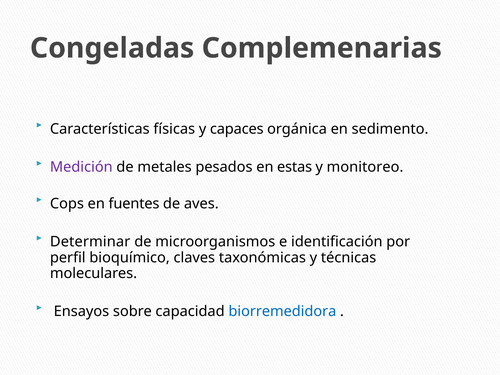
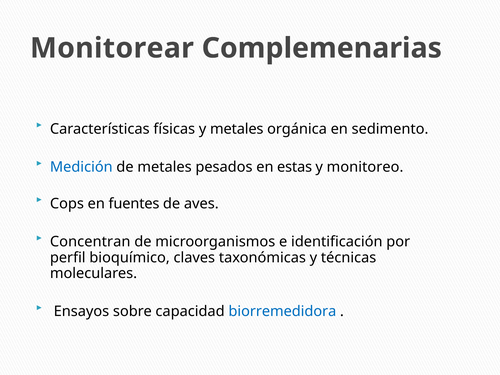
Congeladas: Congeladas -> Monitorear (112, 48)
y capaces: capaces -> metales (237, 129)
Medición colour: purple -> blue (81, 167)
Determinar: Determinar -> Concentran (90, 242)
